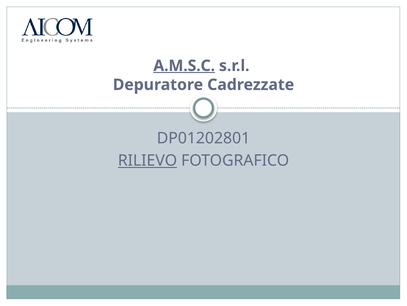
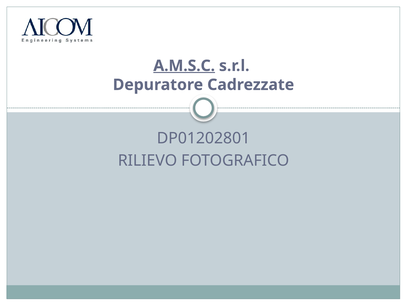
RILIEVO underline: present -> none (148, 160)
